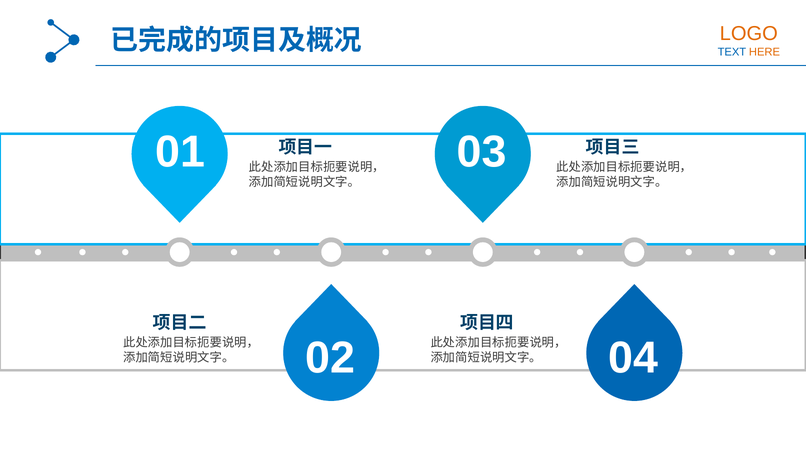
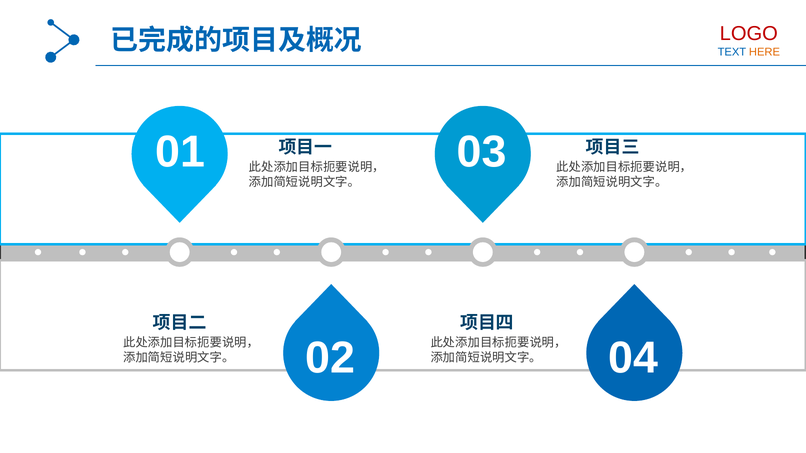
LOGO colour: orange -> red (749, 34)
